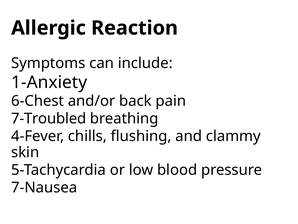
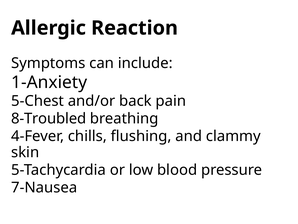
6-Chest: 6-Chest -> 5-Chest (38, 101)
7-Troubled: 7-Troubled -> 8-Troubled (49, 118)
